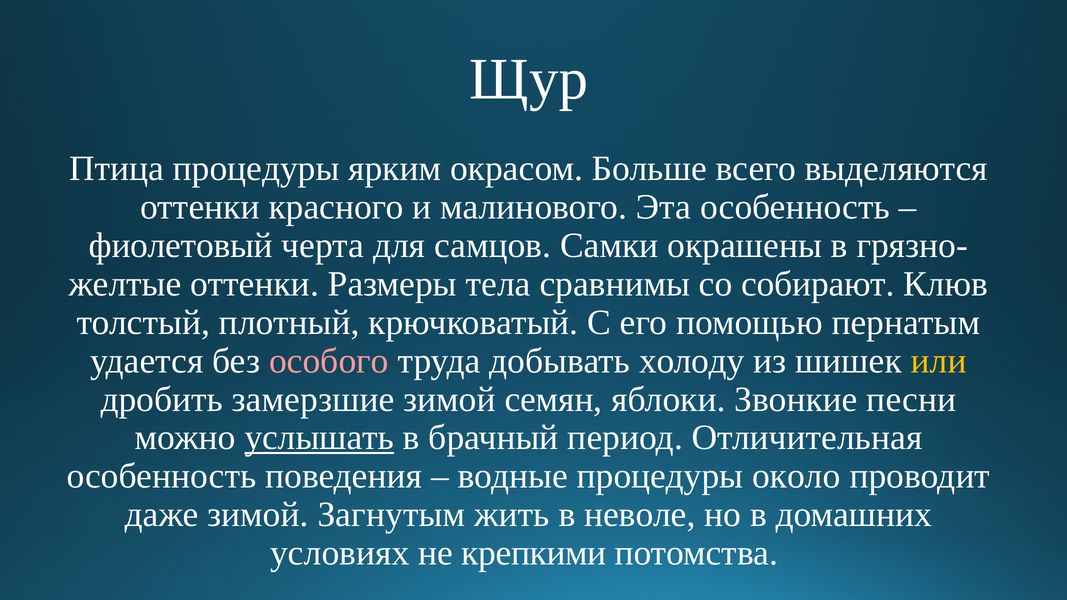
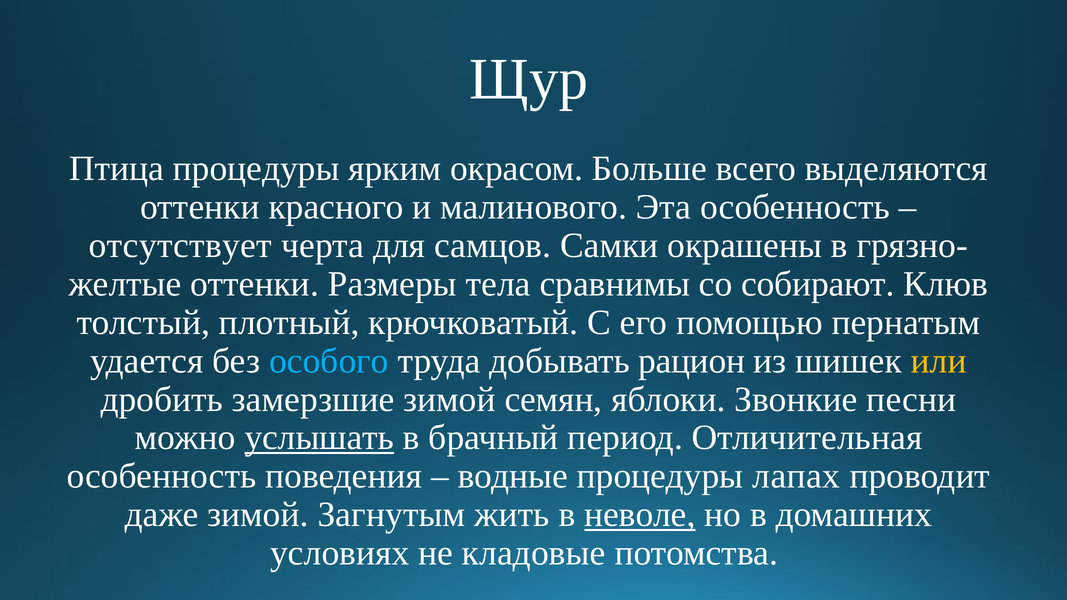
фиолетовый: фиолетовый -> отсутствует (180, 246)
особого colour: pink -> light blue (329, 361)
холоду: холоду -> рацион (692, 361)
около: около -> лапах (796, 476)
неволе underline: none -> present (640, 515)
крепкими: крепкими -> кладовые (534, 553)
